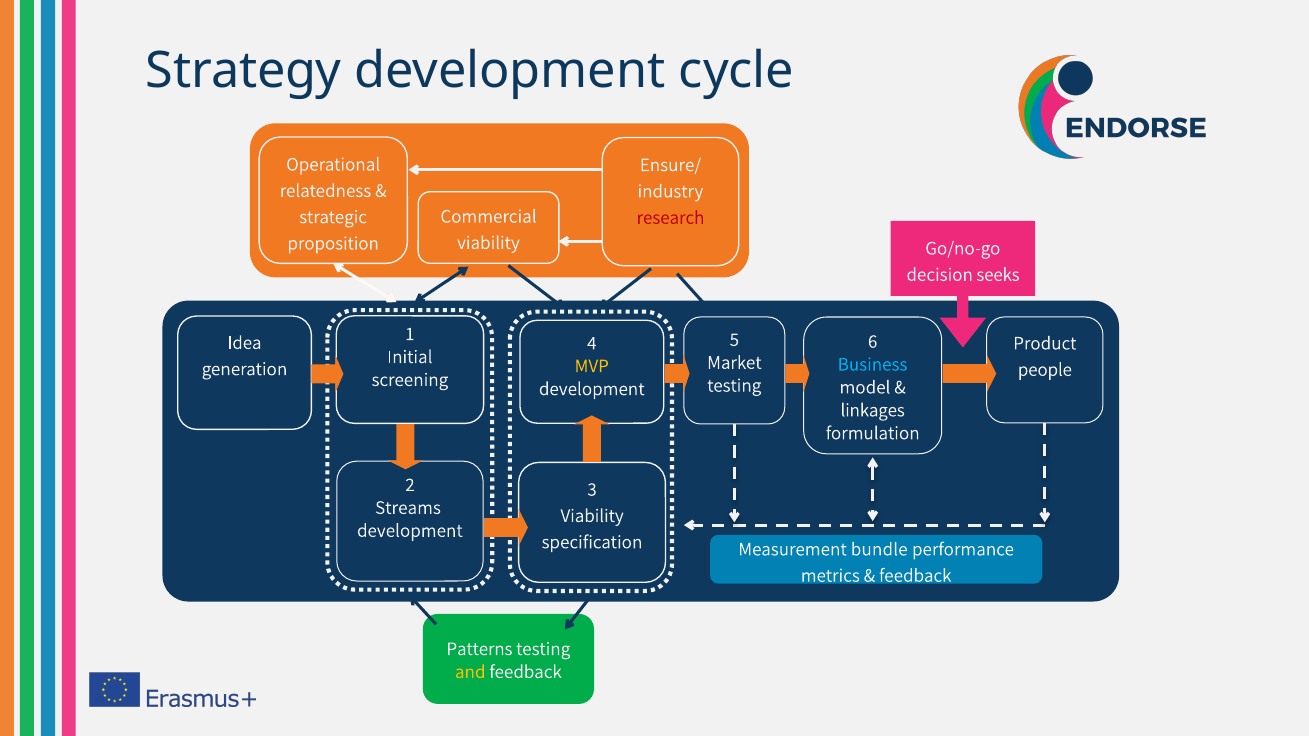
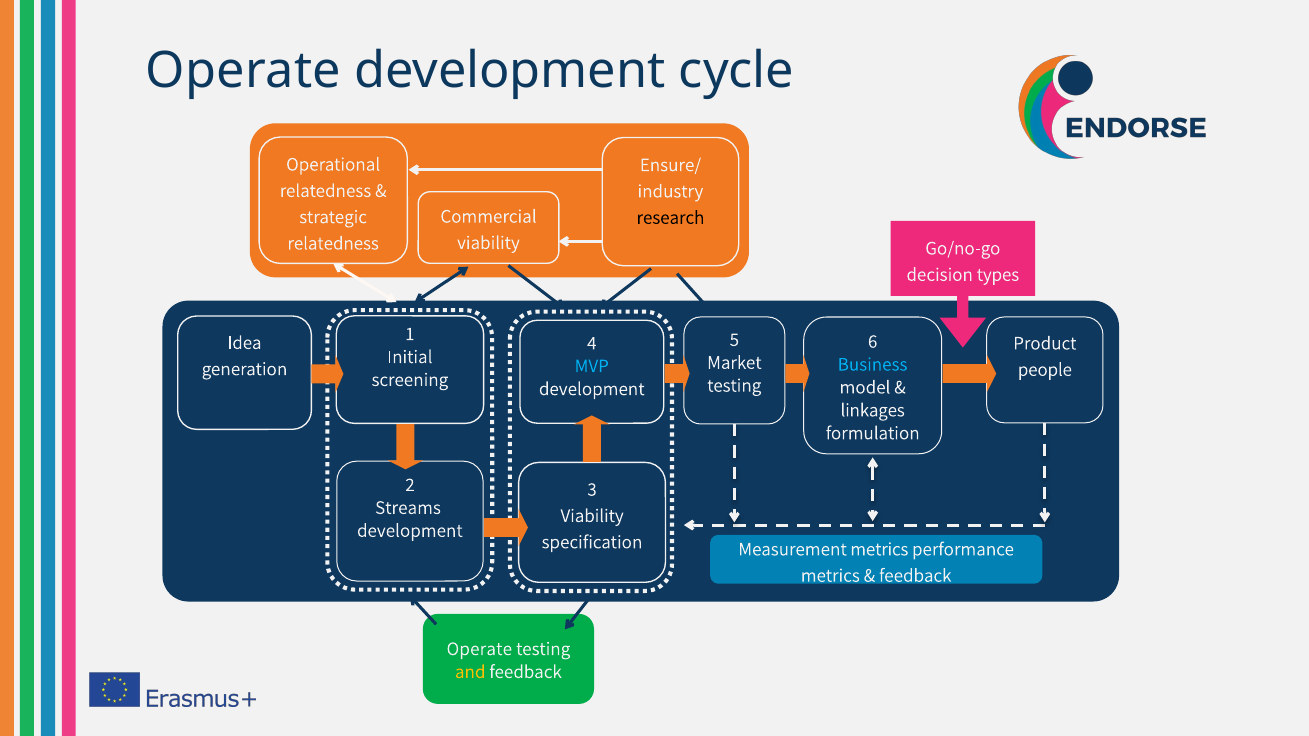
Strategy: Strategy -> Operate (244, 71)
research colour: red -> black (670, 218)
proposition: proposition -> relatedness (333, 243)
seeks: seeks -> types (998, 275)
MVP colour: yellow -> light blue (592, 366)
Measurement bundle: bundle -> metrics (879, 549)
Patterns: Patterns -> Operate (479, 649)
